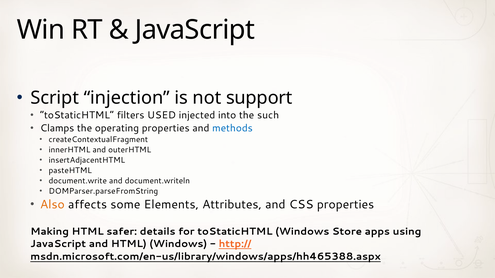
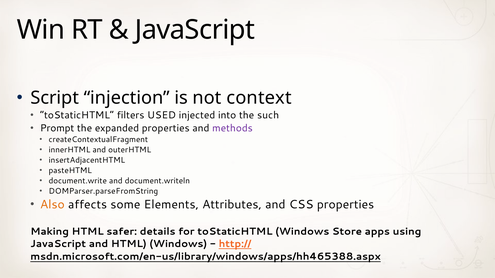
support: support -> context (259, 98)
Clamps: Clamps -> Prompt (57, 128)
operating: operating -> expanded (117, 128)
methods colour: blue -> purple (232, 128)
